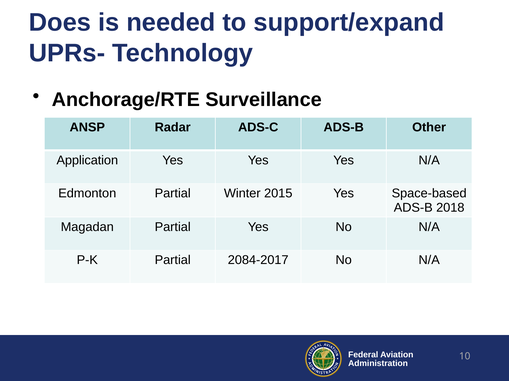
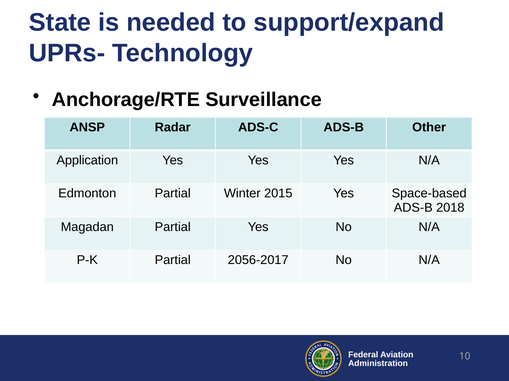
Does: Does -> State (60, 23)
2084-2017: 2084-2017 -> 2056-2017 (258, 261)
